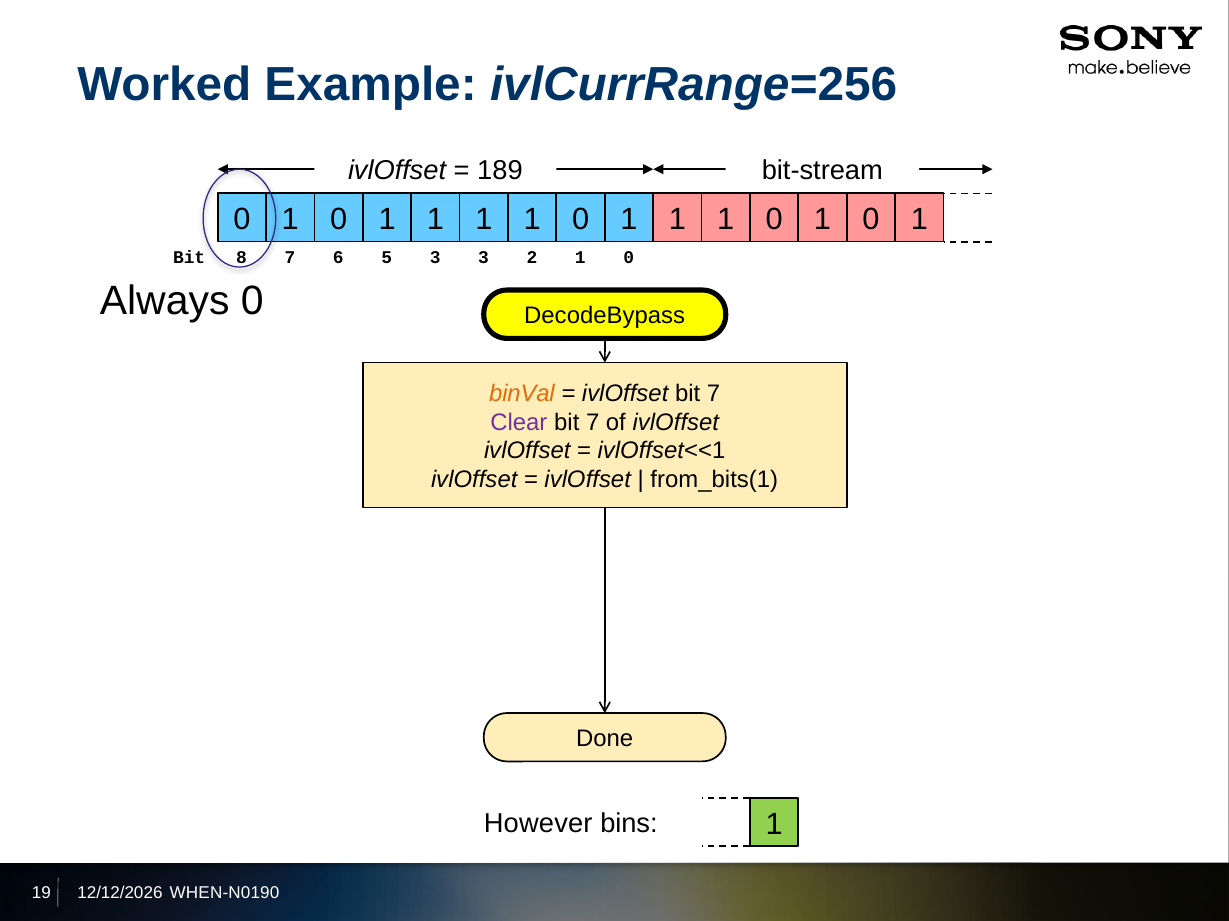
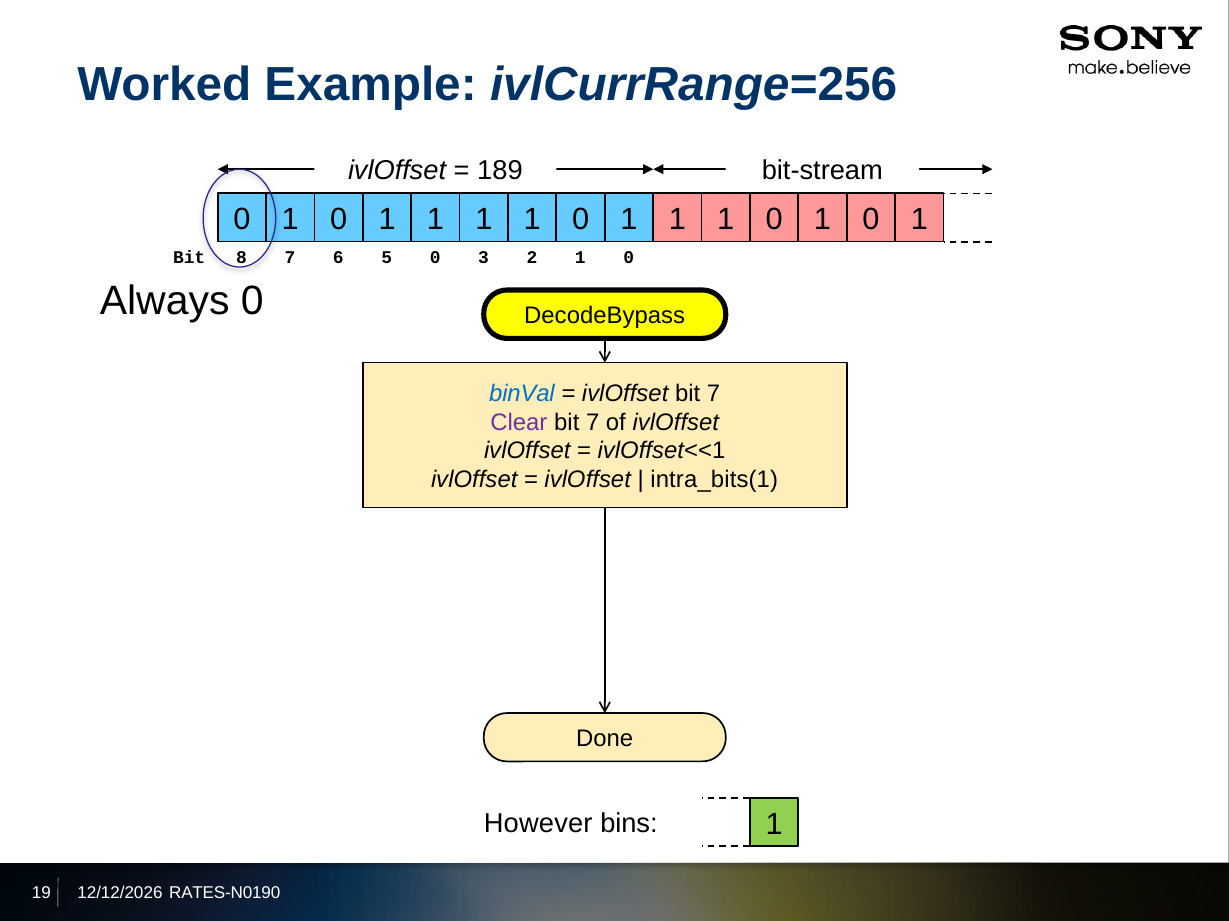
5 3: 3 -> 0 (435, 258)
binVal colour: orange -> blue (522, 394)
from_bits(1: from_bits(1 -> intra_bits(1 (714, 480)
WHEN-N0190: WHEN-N0190 -> RATES-N0190 (225, 894)
